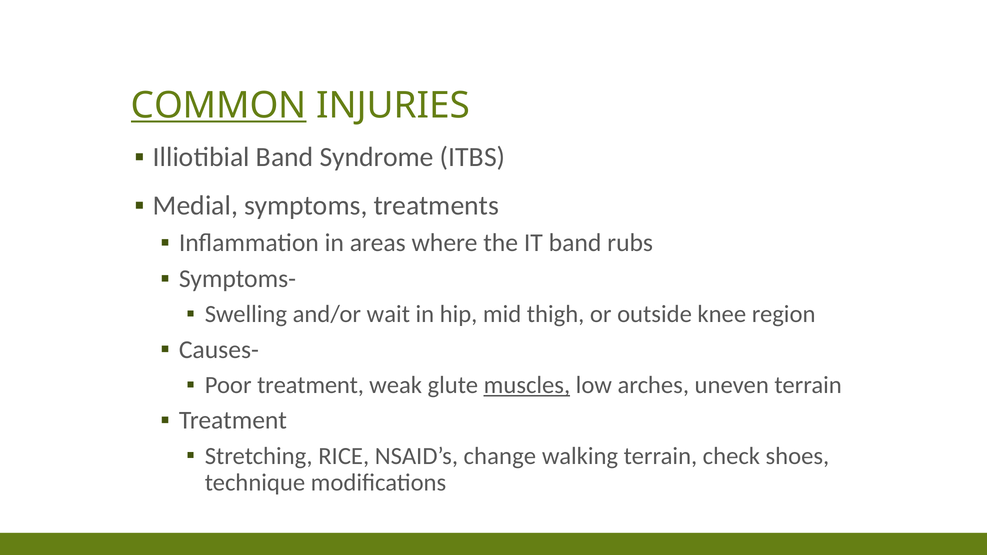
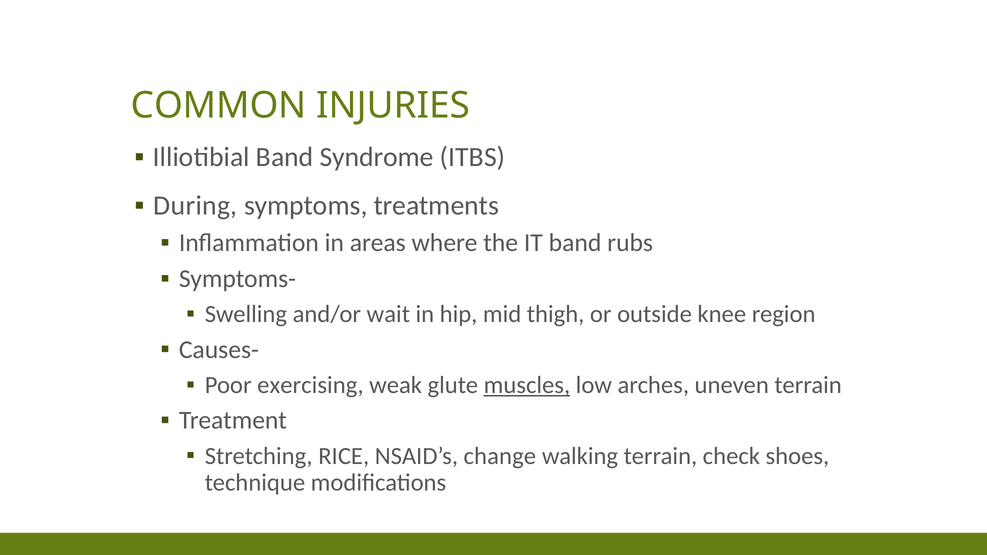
COMMON underline: present -> none (219, 106)
Medial: Medial -> During (195, 206)
Poor treatment: treatment -> exercising (310, 385)
